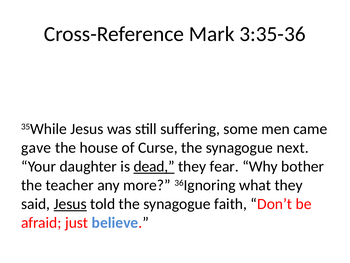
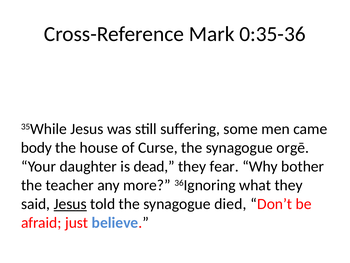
3:35-36: 3:35-36 -> 0:35-36 (272, 34)
gave: gave -> body (36, 148)
next: next -> orgē (293, 148)
dead underline: present -> none (154, 166)
faith: faith -> died (230, 204)
